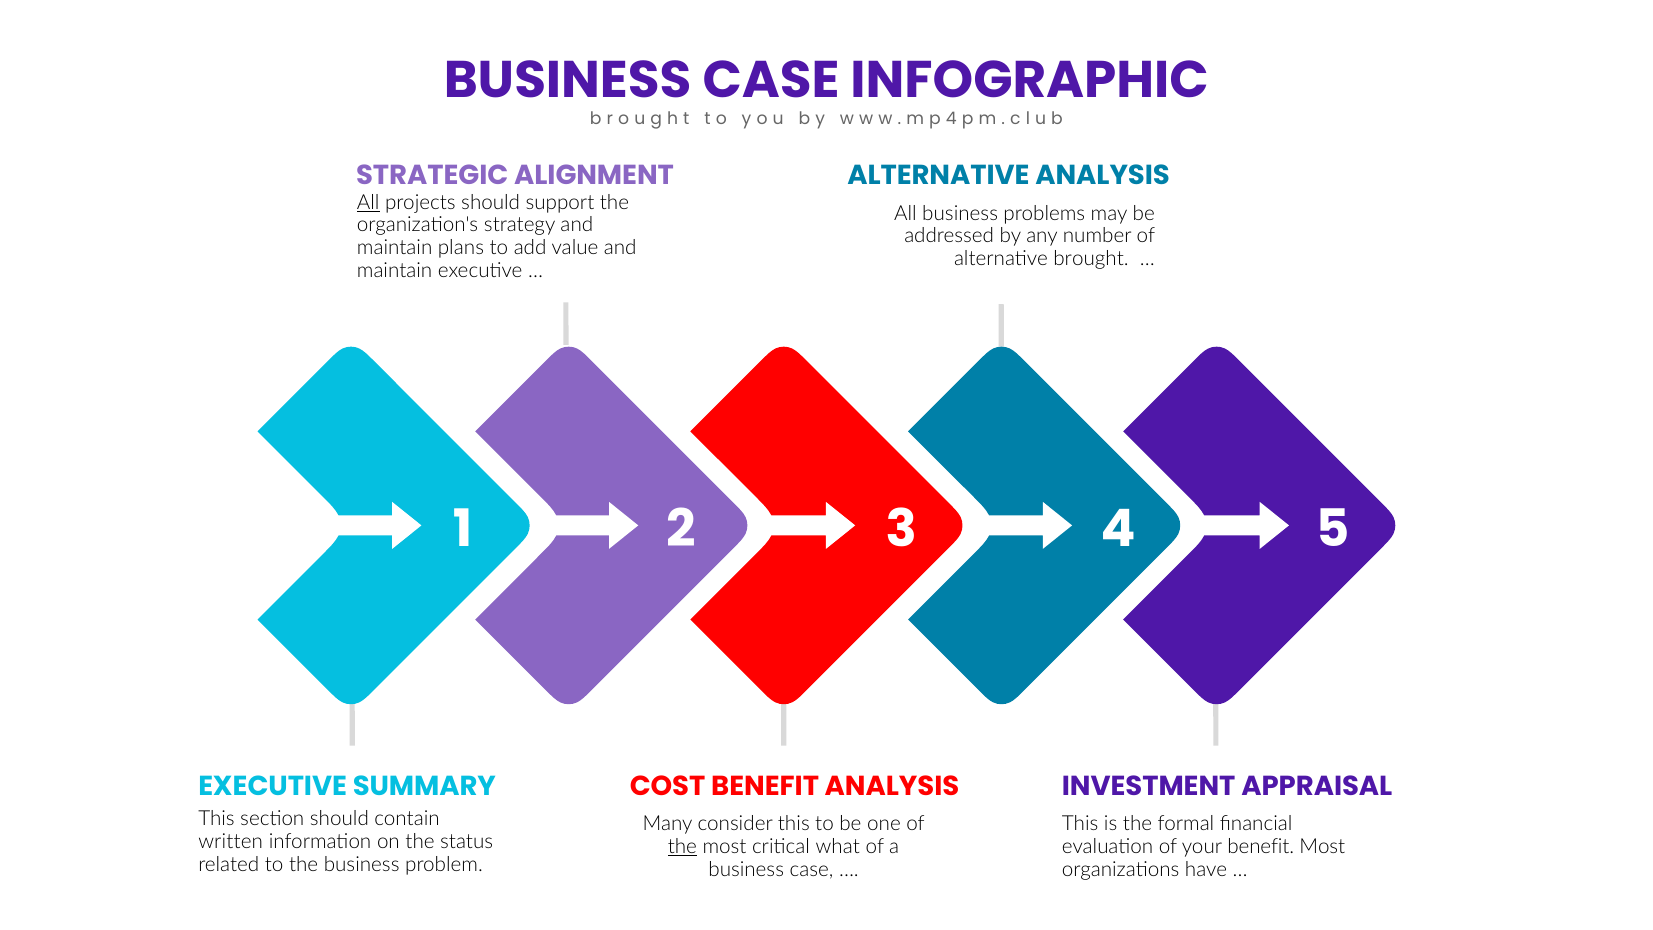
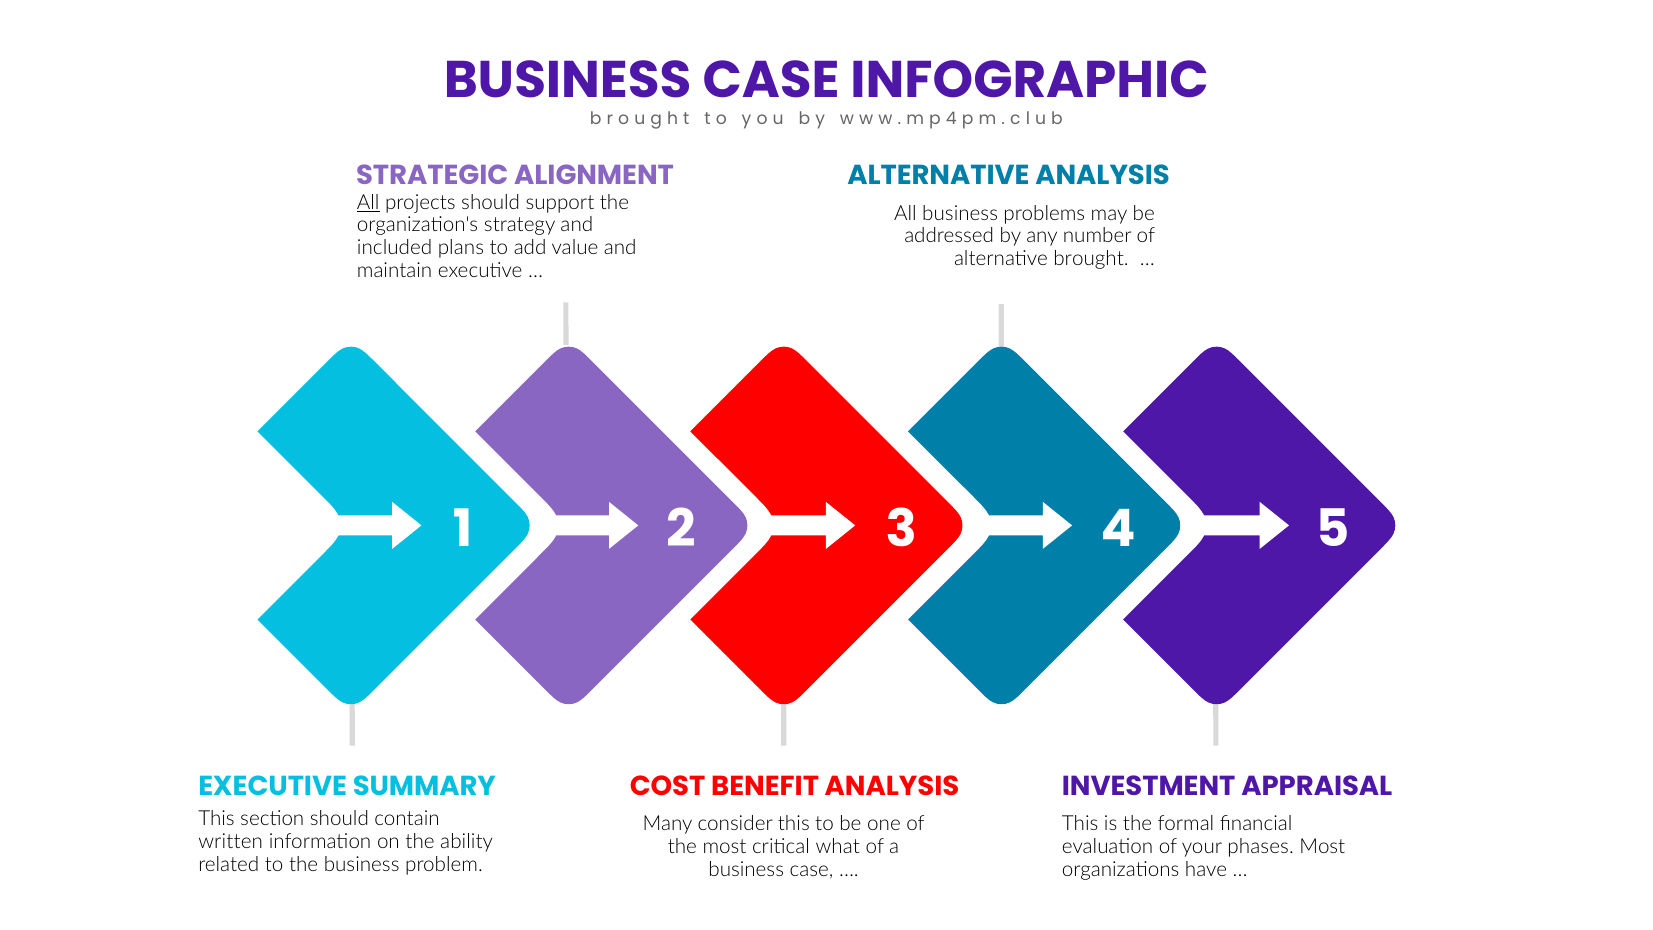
maintain: maintain -> included (395, 248)
status: status -> ability (467, 842)
the underline: present -> none (682, 847)
your benefit: benefit -> phases (1261, 847)
